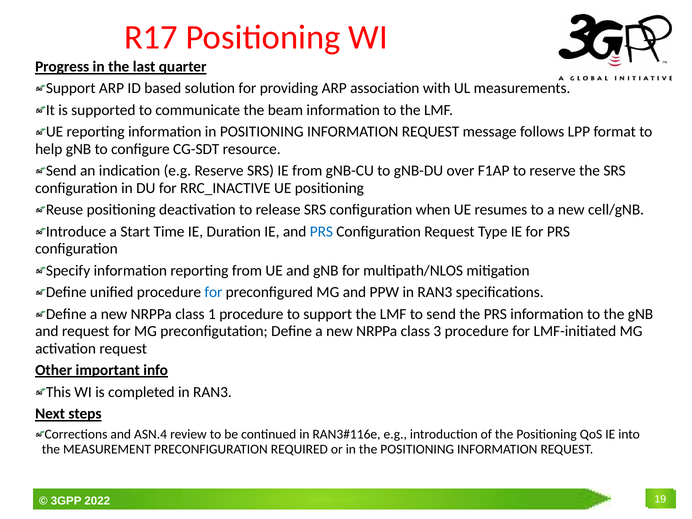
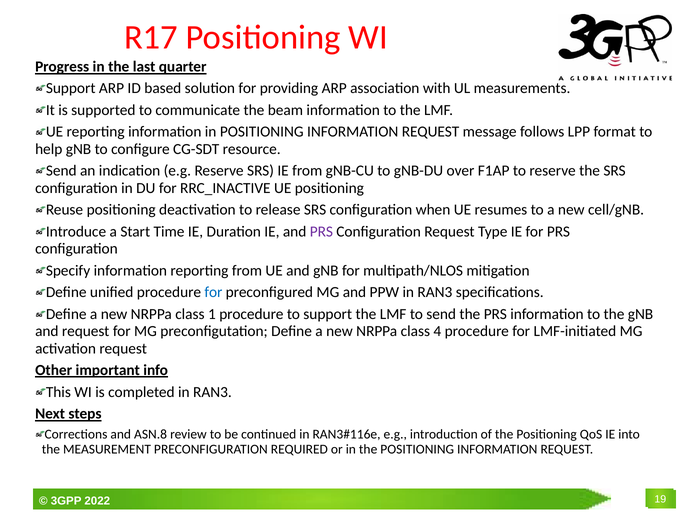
PRS colour: blue -> purple (321, 232)
3: 3 -> 4 (437, 331)
ASN.4: ASN.4 -> ASN.8 (151, 434)
